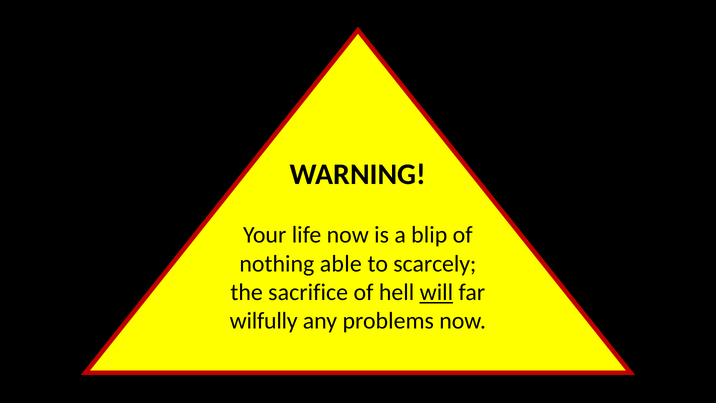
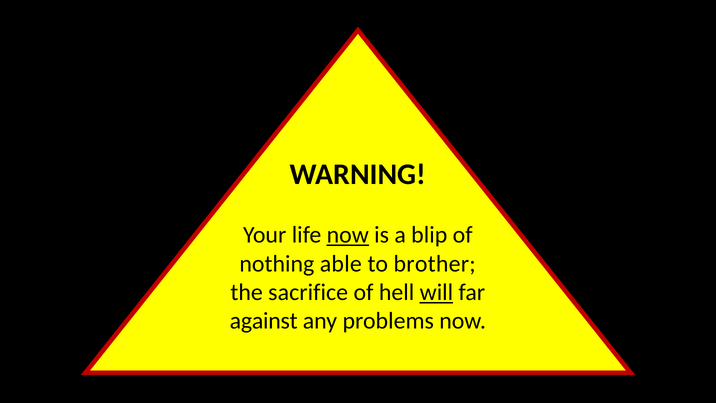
now underline: none -> present (348, 235)
scarcely: scarcely -> brother (435, 264)
wilfully: wilfully -> against (264, 321)
